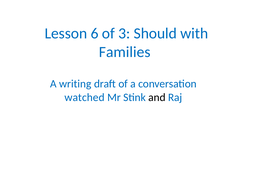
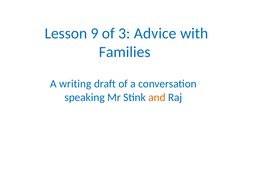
6: 6 -> 9 (95, 33)
Should: Should -> Advice (155, 33)
watched: watched -> speaking (85, 97)
and colour: black -> orange (157, 97)
